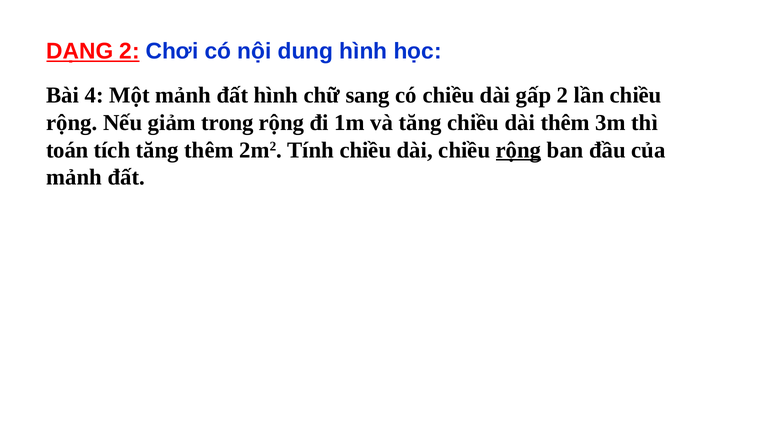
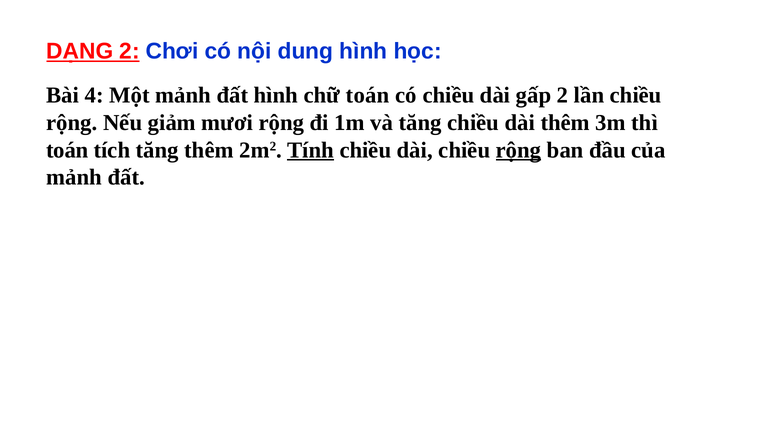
chữ sang: sang -> toán (368, 95)
trong: trong -> mươi (227, 123)
Tính underline: none -> present (311, 150)
